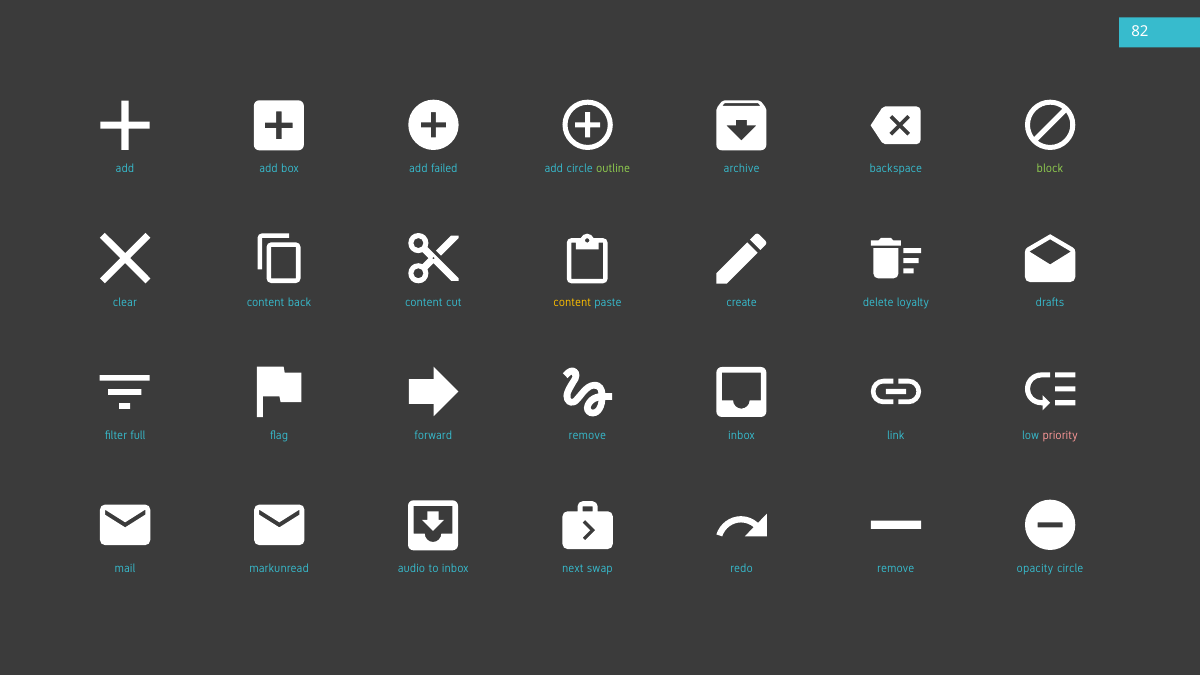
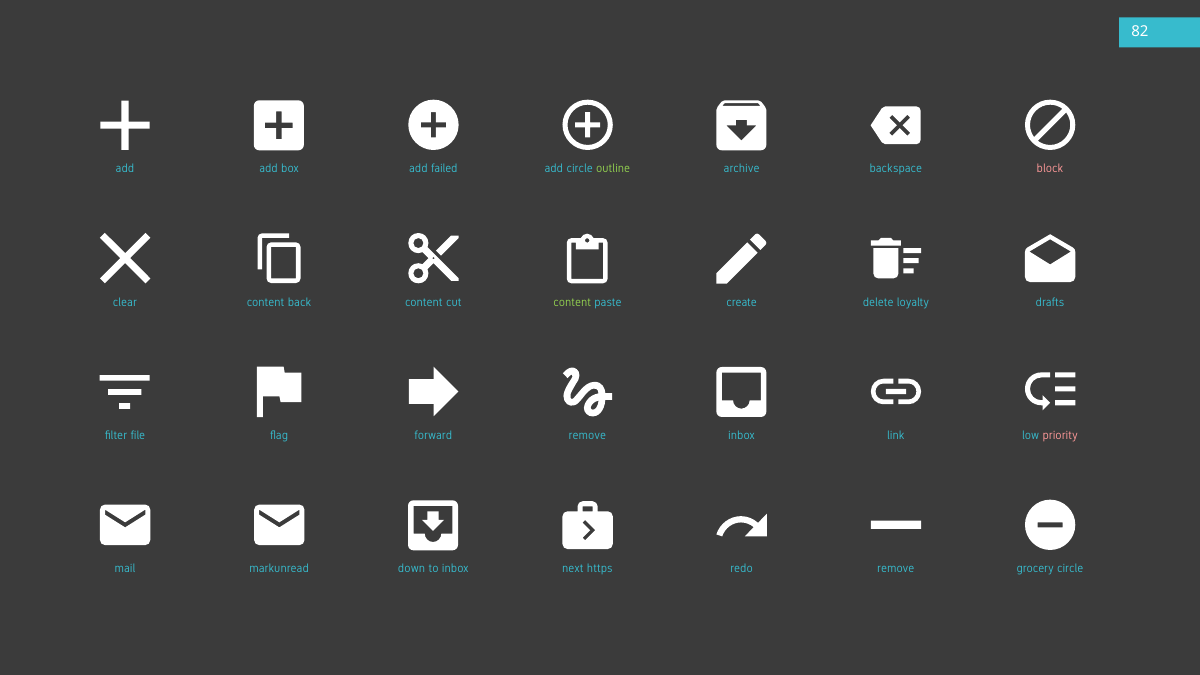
block colour: light green -> pink (1050, 169)
content colour: yellow -> light green (572, 302)
full: full -> file (138, 436)
audio: audio -> down (412, 569)
swap: swap -> https (600, 569)
opacity: opacity -> grocery (1035, 569)
